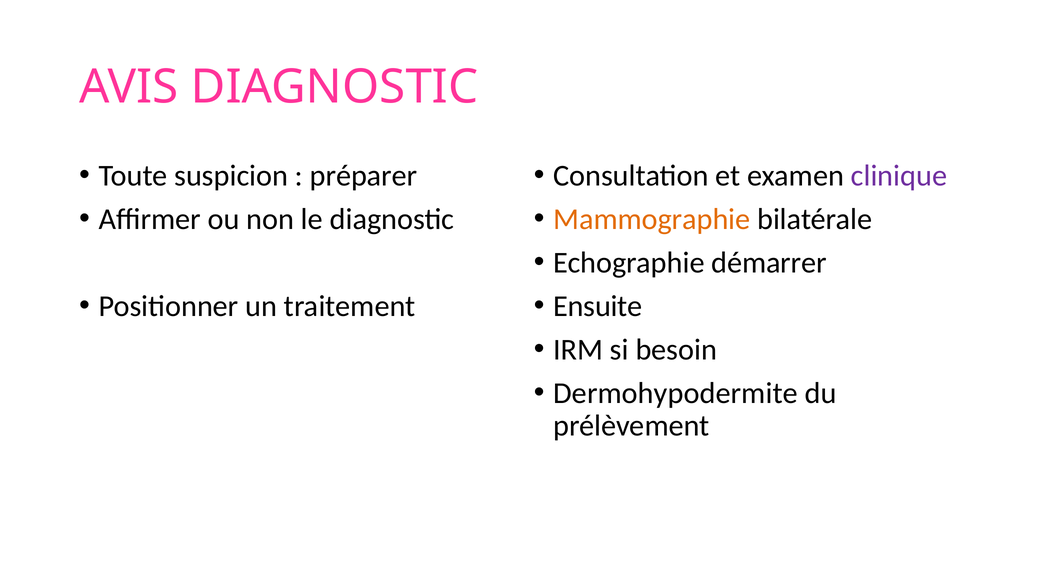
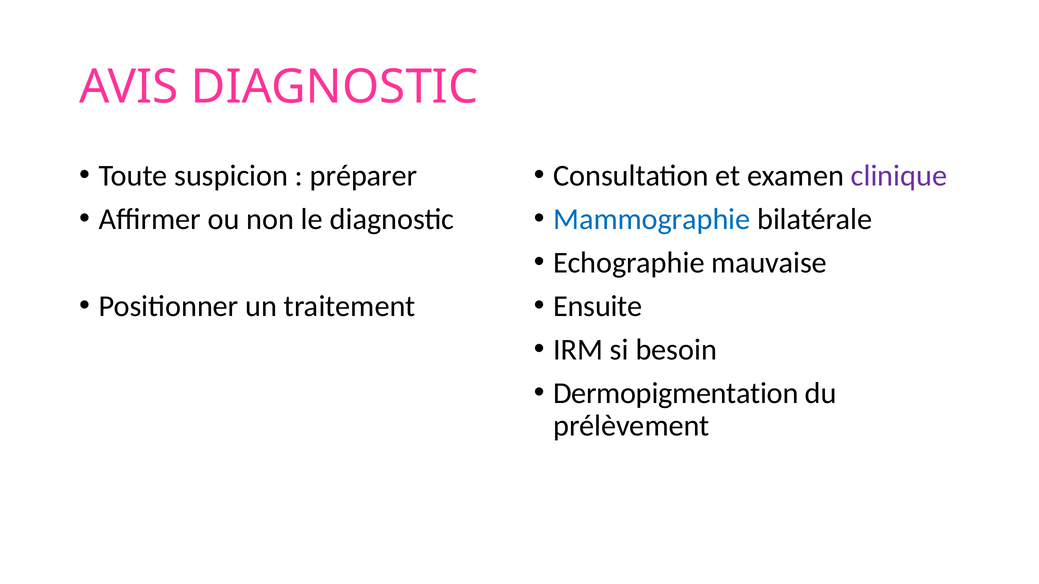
Mammographie colour: orange -> blue (652, 219)
démarrer: démarrer -> mauvaise (769, 263)
Dermohypodermite: Dermohypodermite -> Dermopigmentation (676, 393)
